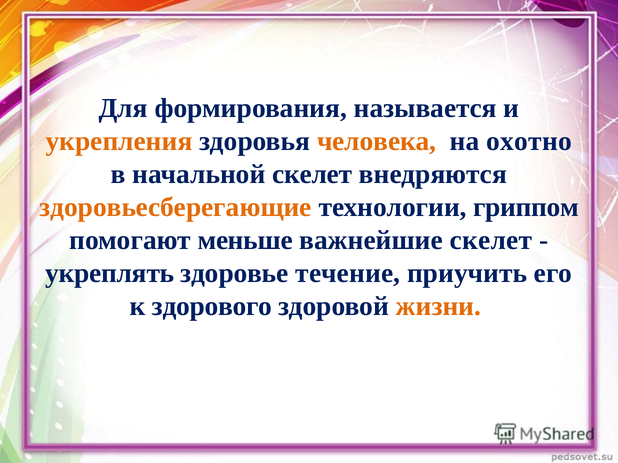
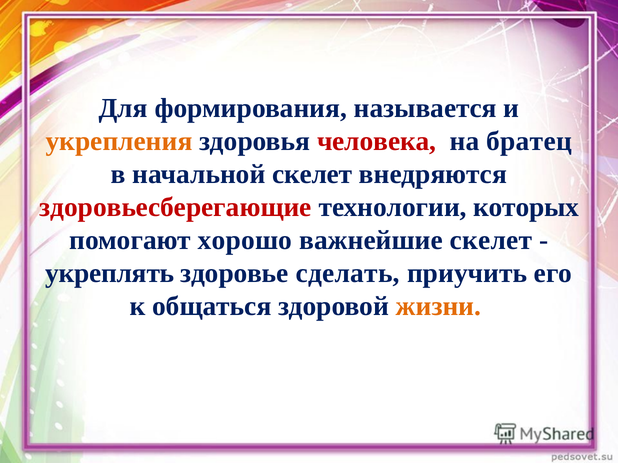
человека colour: orange -> red (377, 142)
охотно: охотно -> братец (529, 142)
здоровьесберегающие colour: orange -> red (175, 207)
гриппом: гриппом -> которых (526, 207)
меньше: меньше -> хорошо (245, 240)
течение: течение -> сделать (348, 273)
здорового: здорового -> общаться (212, 306)
